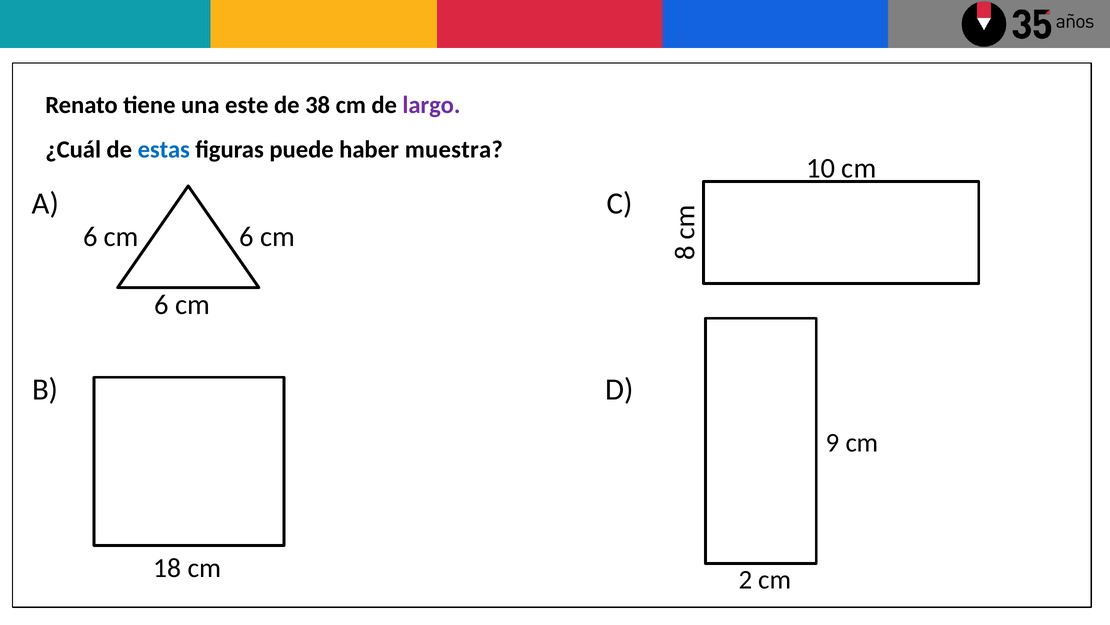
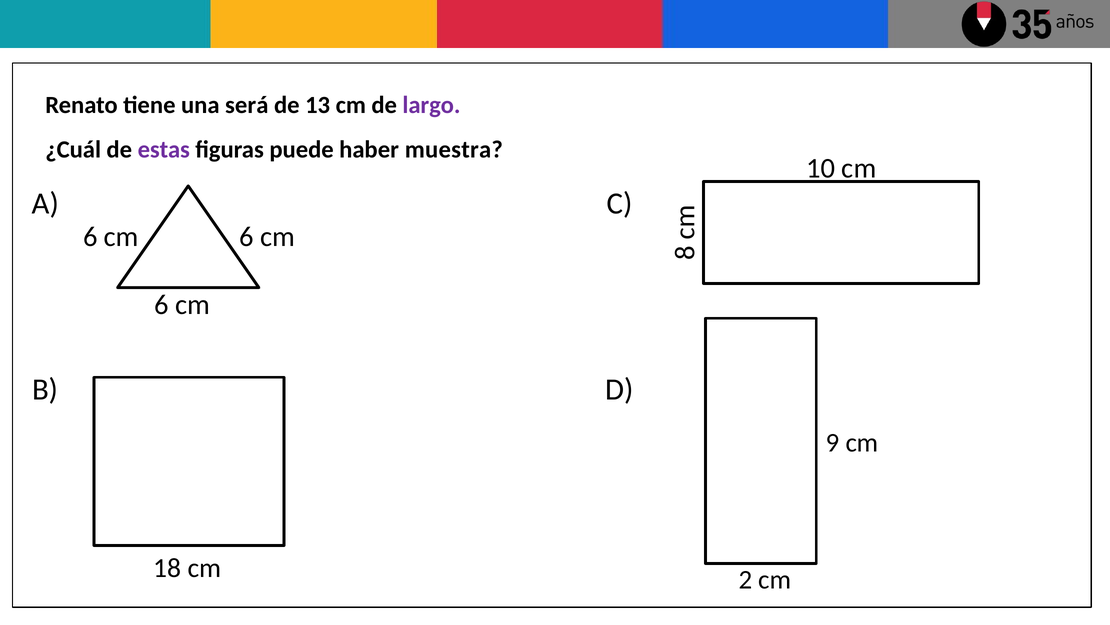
este: este -> será (247, 105)
38: 38 -> 13 (318, 105)
estas colour: blue -> purple (164, 150)
